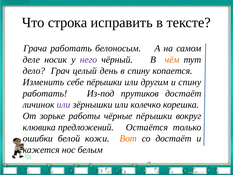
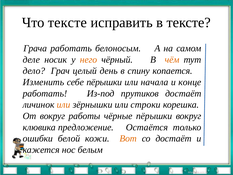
Что строка: строка -> тексте (67, 23)
него colour: purple -> orange (88, 59)
другим: другим -> начала (155, 82)
и спину: спину -> конце (190, 82)
или colour: purple -> orange (64, 105)
колечко: колечко -> строки (146, 105)
От зорьке: зорьке -> вокруг (52, 116)
предложений: предложений -> предложение (86, 127)
